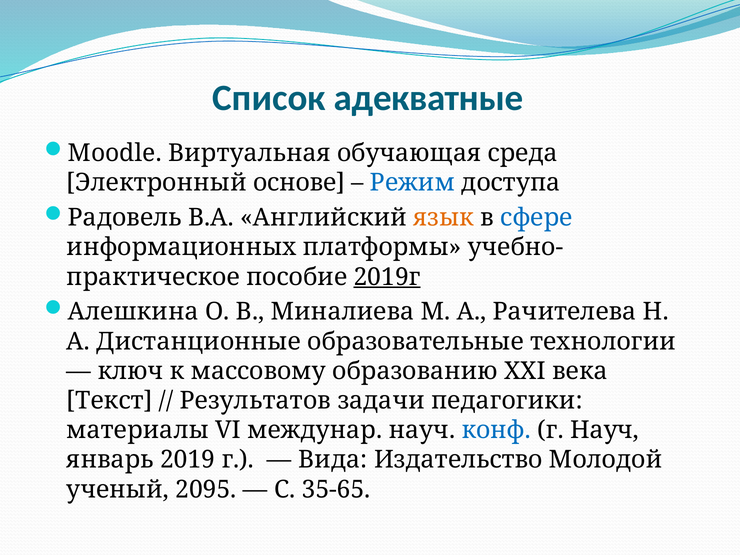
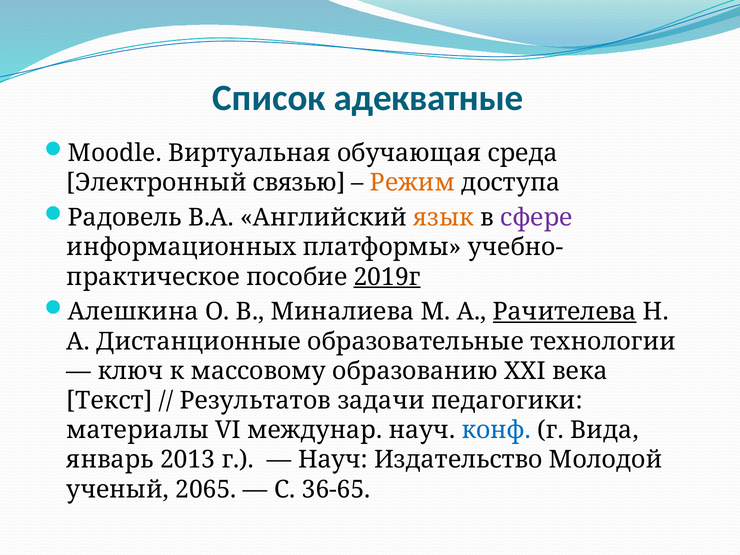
основе: основе -> связью (299, 183)
Режим colour: blue -> orange (413, 183)
сфере colour: blue -> purple (537, 218)
Рачителева underline: none -> present (565, 312)
г Науч: Науч -> Вида (604, 430)
2019: 2019 -> 2013 (188, 460)
Вида: Вида -> Науч (333, 460)
2095: 2095 -> 2065 (206, 489)
35-65: 35-65 -> 36-65 (336, 489)
